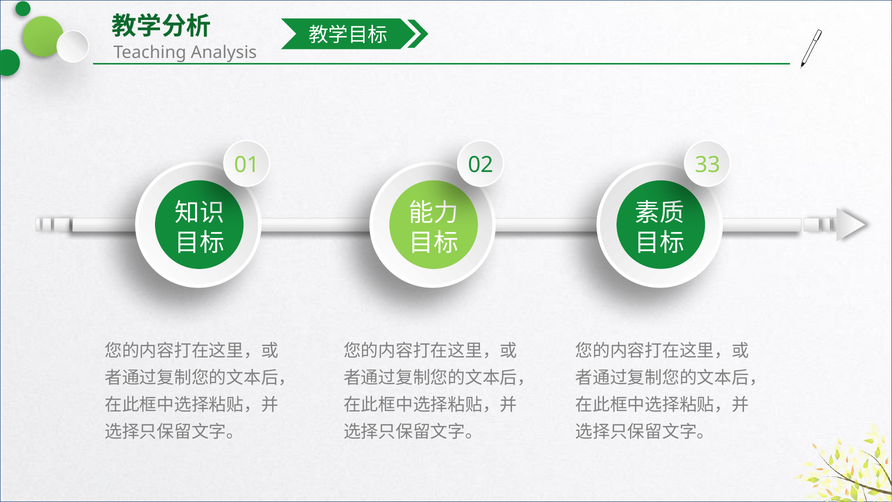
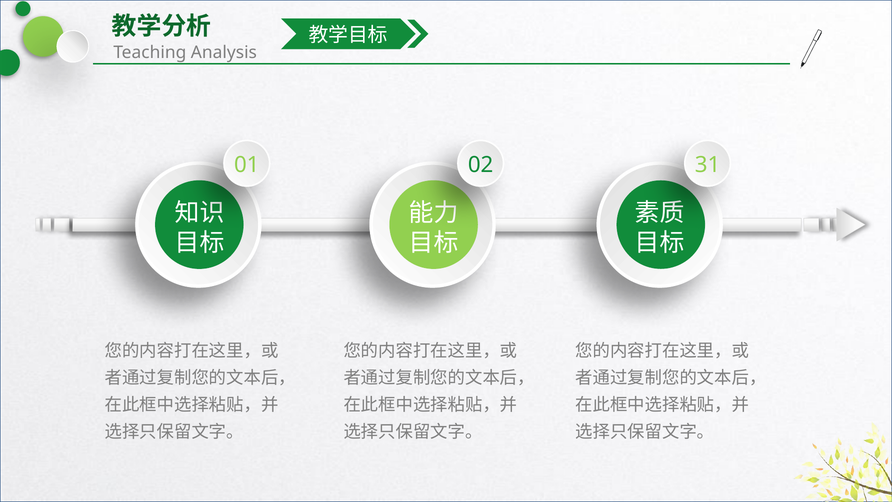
33: 33 -> 31 (708, 165)
